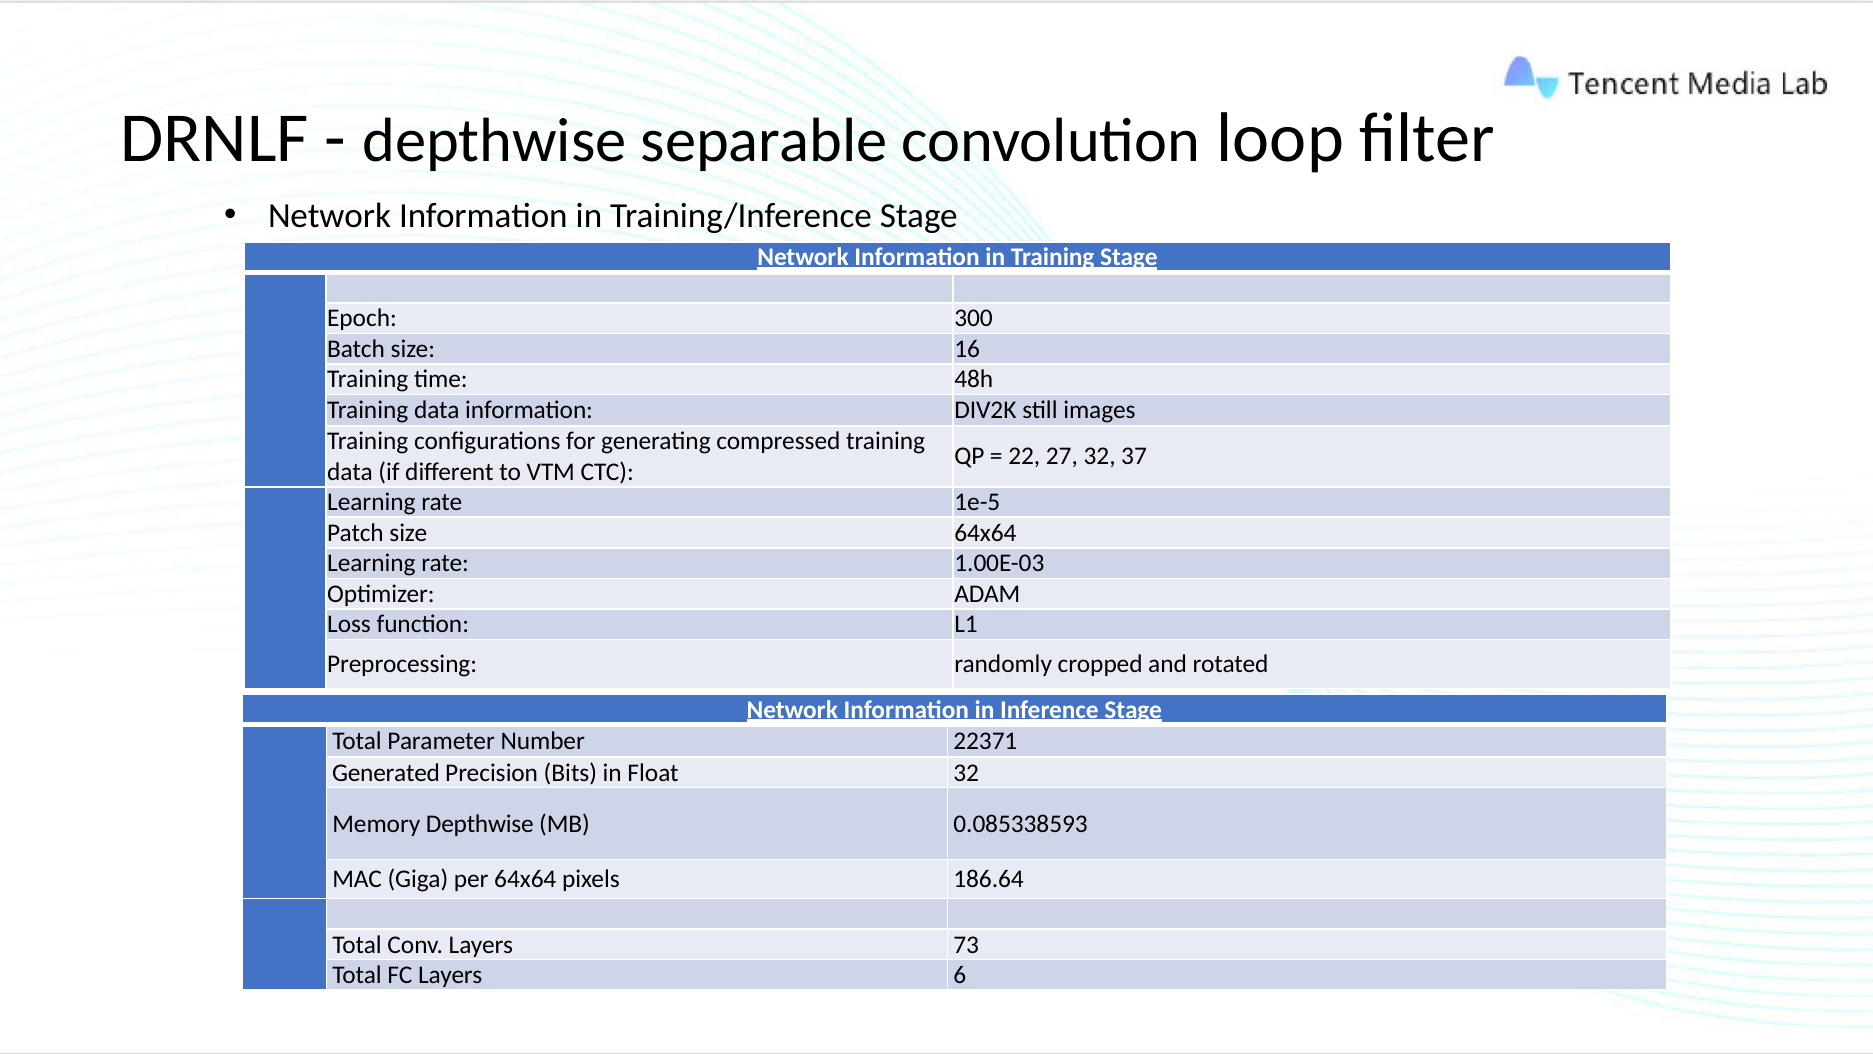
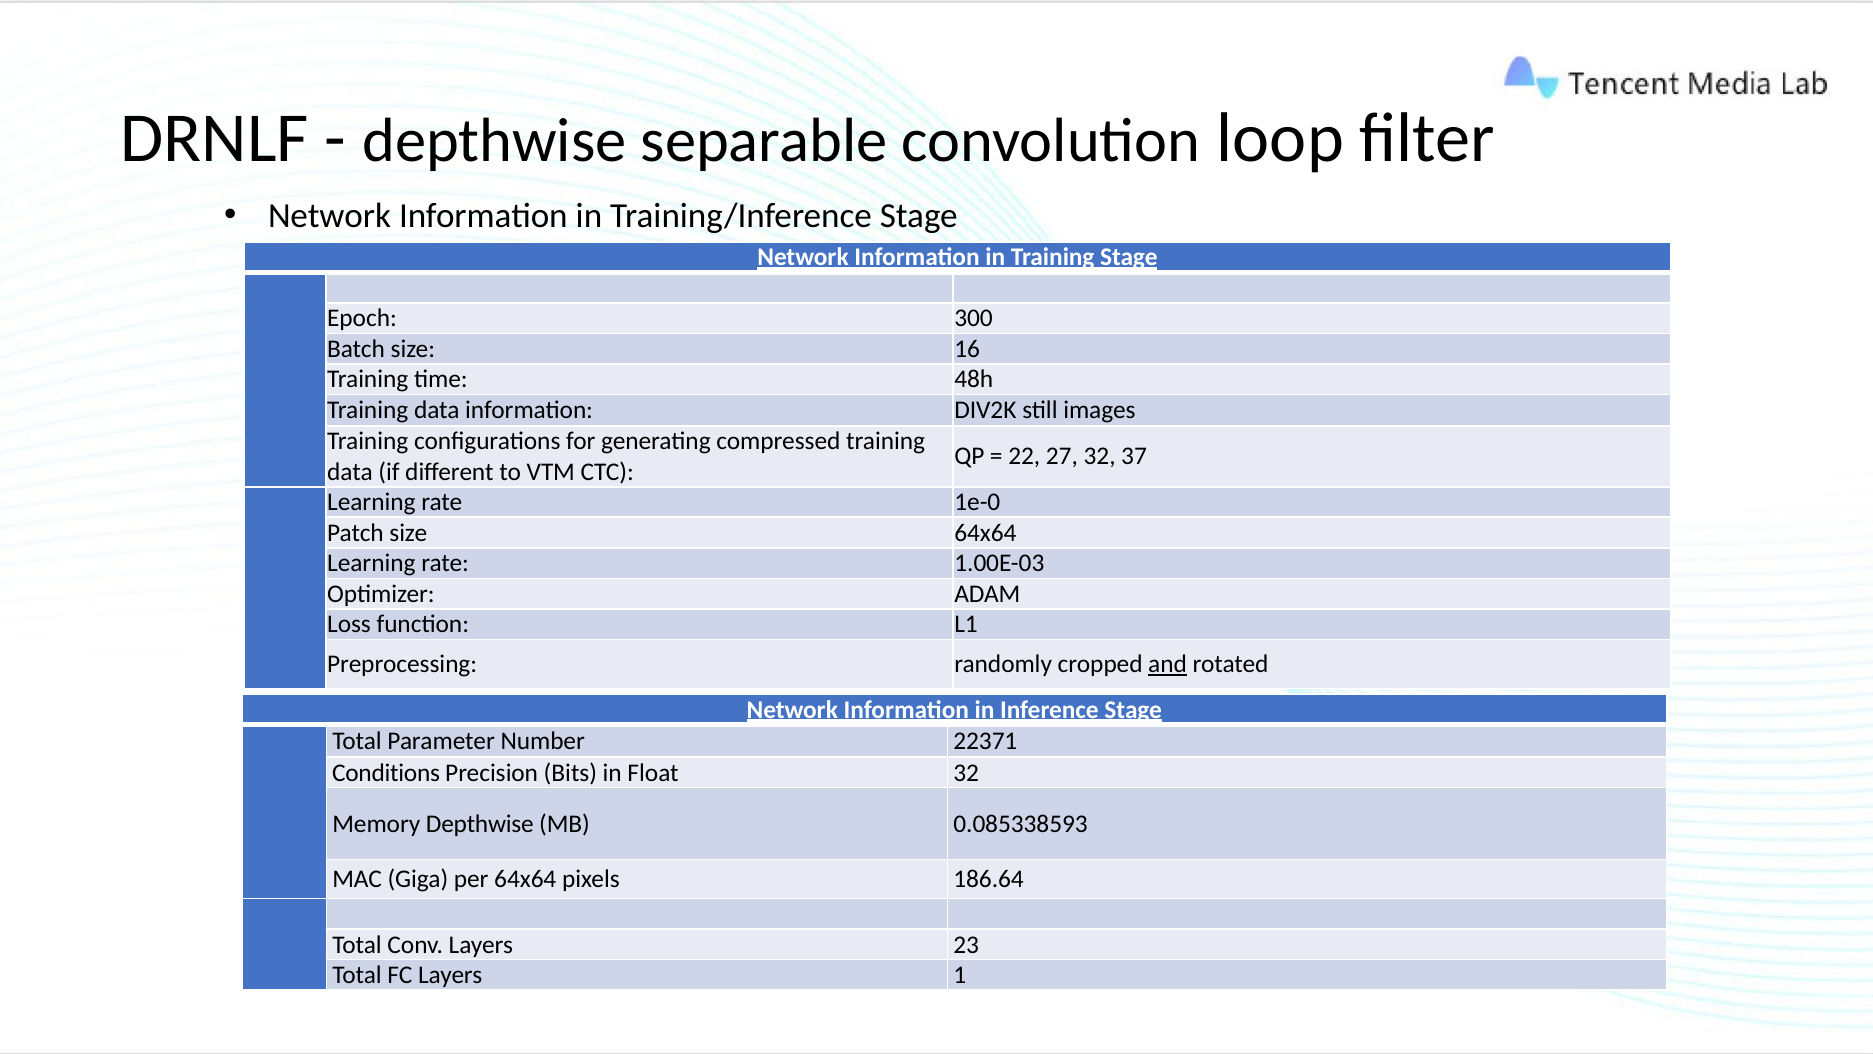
1e-5: 1e-5 -> 1e-0 (977, 502)
and underline: none -> present (1168, 664)
Generated: Generated -> Conditions (386, 772)
73: 73 -> 23 (966, 944)
6: 6 -> 1 (960, 975)
